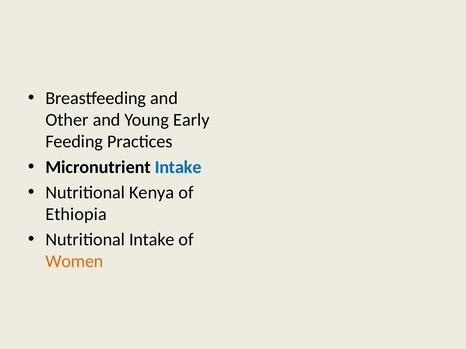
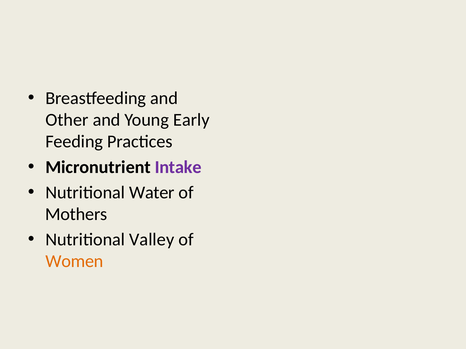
Intake colour: blue -> purple (178, 167)
Kenya: Kenya -> Water (152, 193)
Ethiopia: Ethiopia -> Mothers (76, 214)
Nutritional Intake: Intake -> Valley (152, 240)
